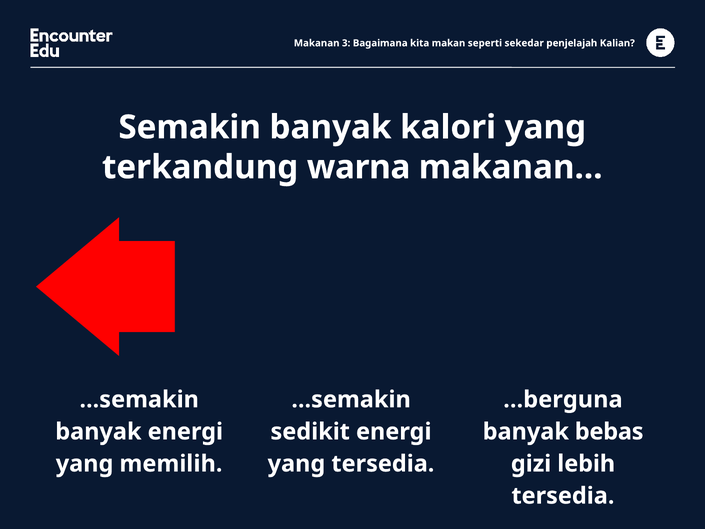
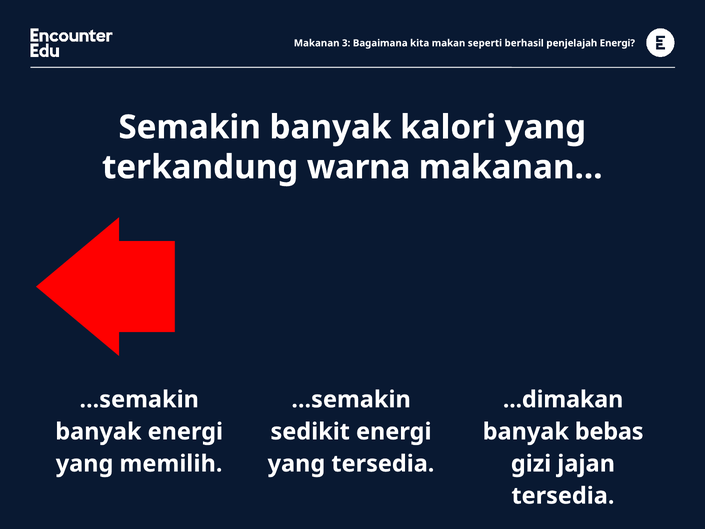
sekedar: sekedar -> berhasil (524, 43)
penjelajah Kalian: Kalian -> Energi (617, 43)
...berguna: ...berguna -> ...dimakan (563, 399)
lebih: lebih -> jajan (586, 464)
